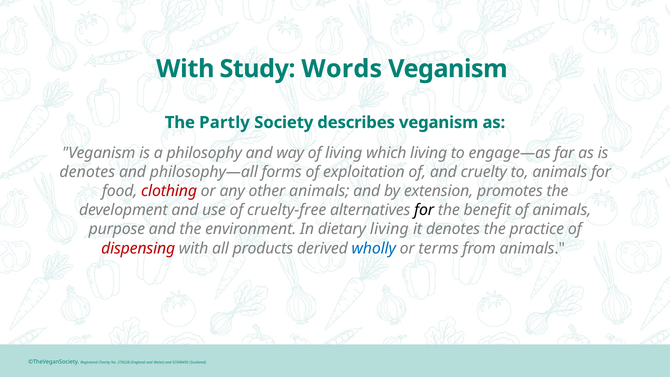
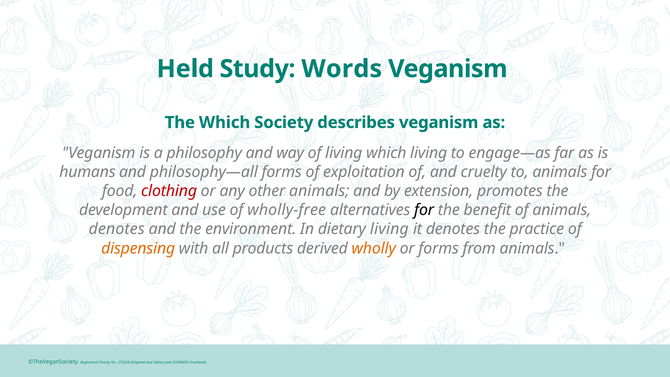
With: With -> Held (185, 69)
The Partly: Partly -> Which (225, 122)
denotes: denotes -> humans (87, 172)
cruelty-free: cruelty-free -> wholly-free (287, 210)
purpose: purpose -> denotes (117, 229)
dispensing colour: red -> orange (138, 248)
wholly colour: blue -> orange (374, 248)
or terms: terms -> forms (439, 248)
